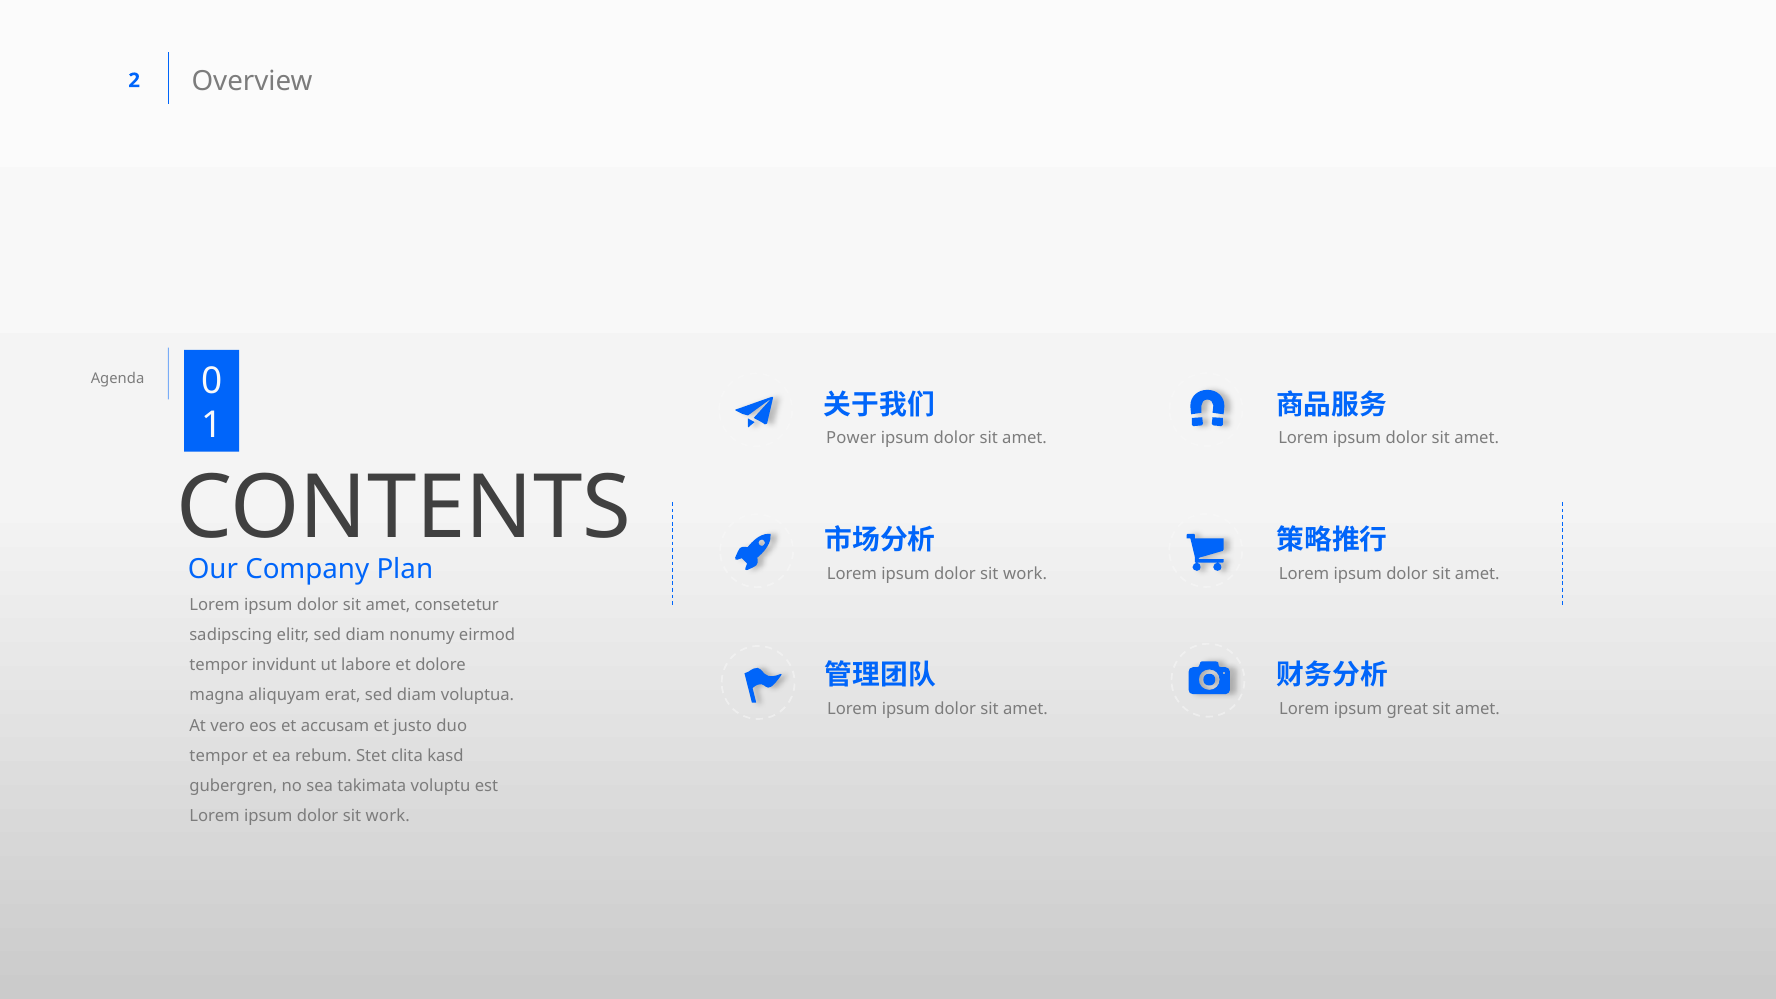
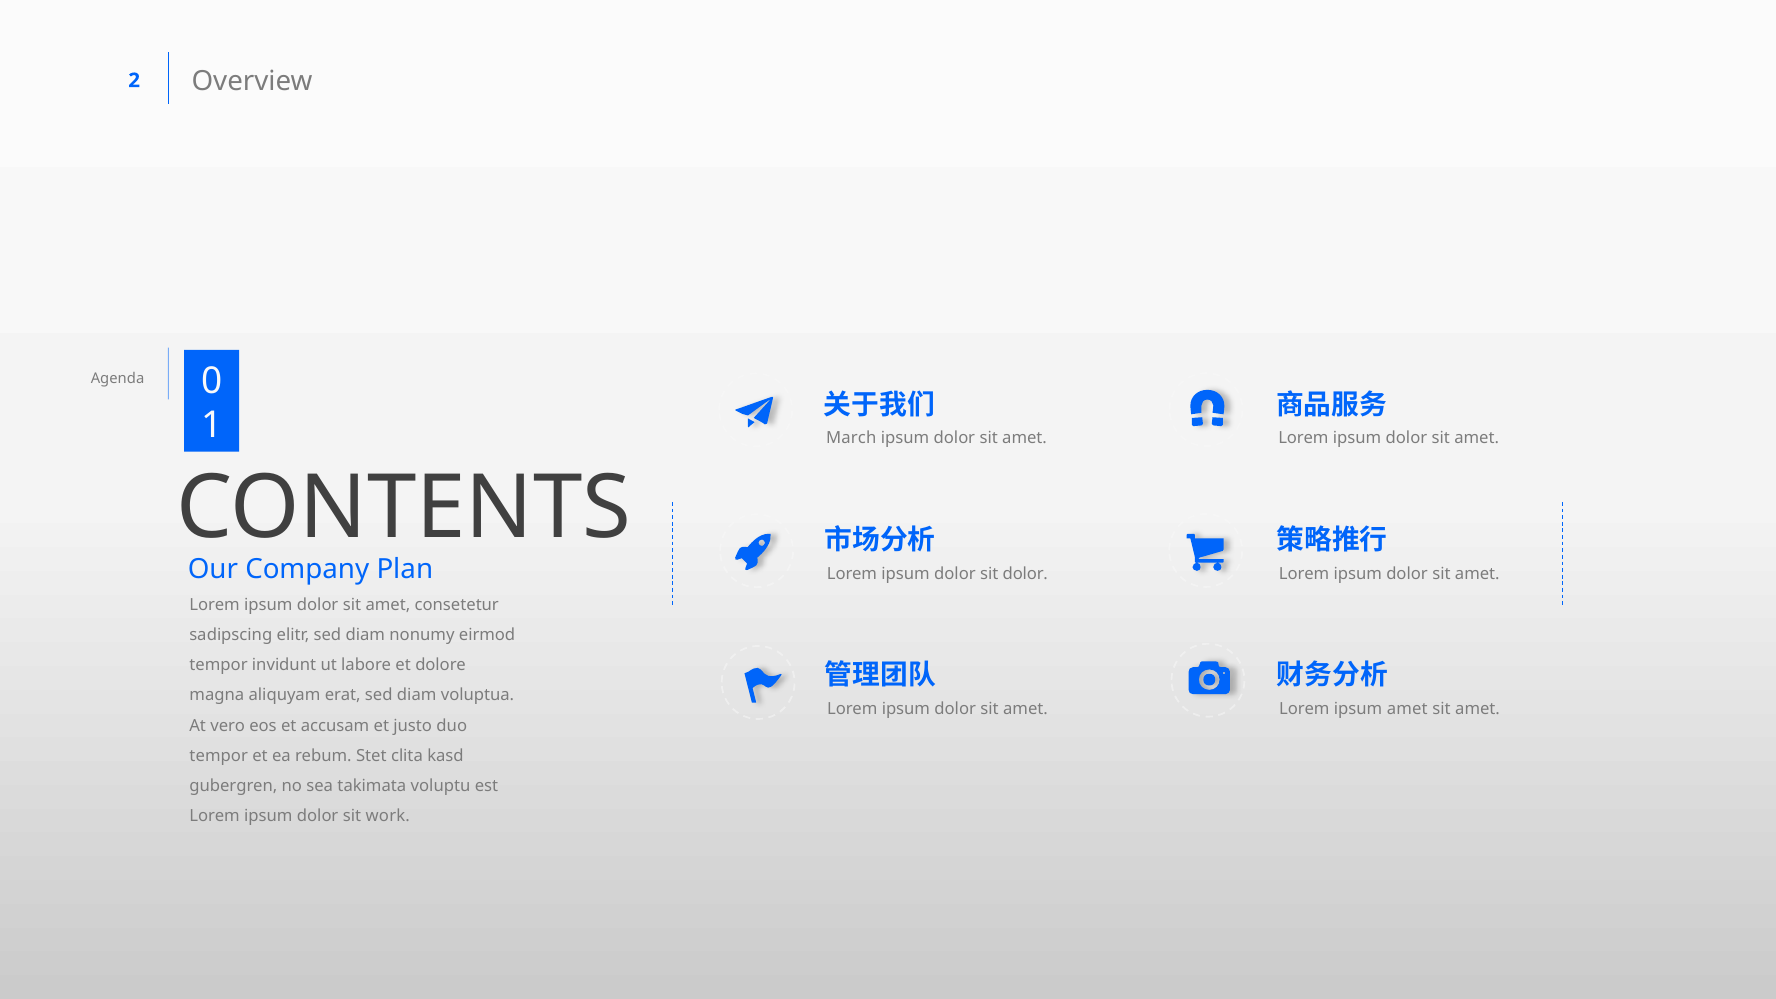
Power: Power -> March (851, 438)
work: work -> dolor (1025, 574)
ipsum great: great -> amet (1407, 709)
